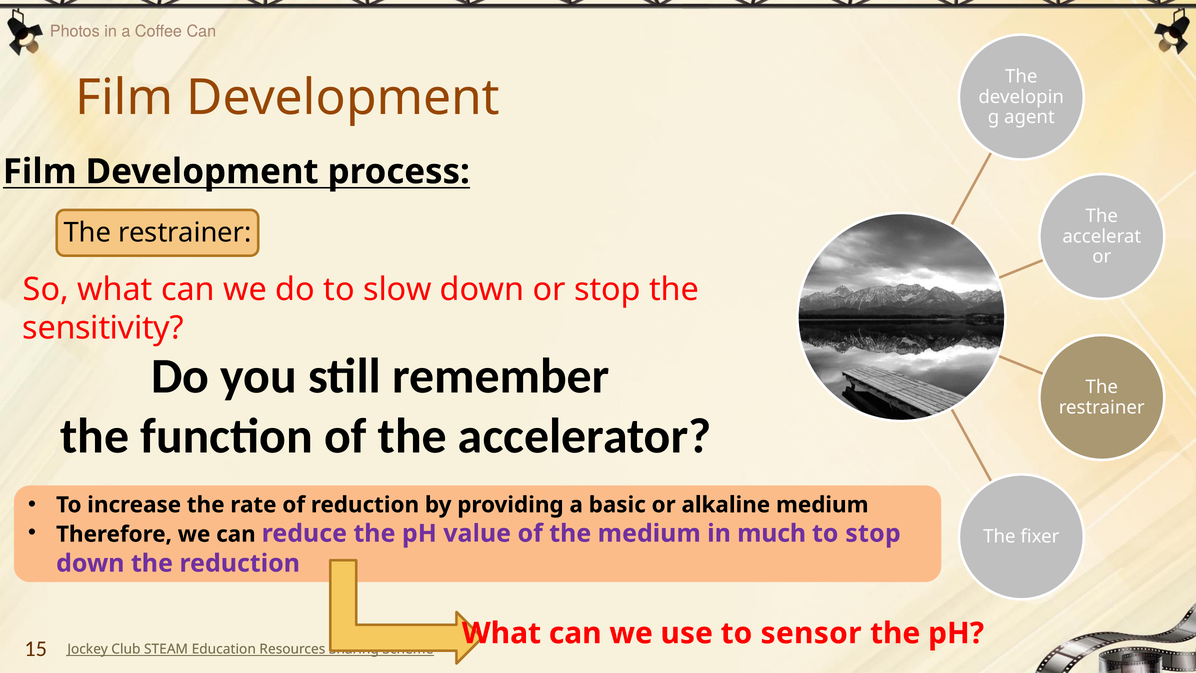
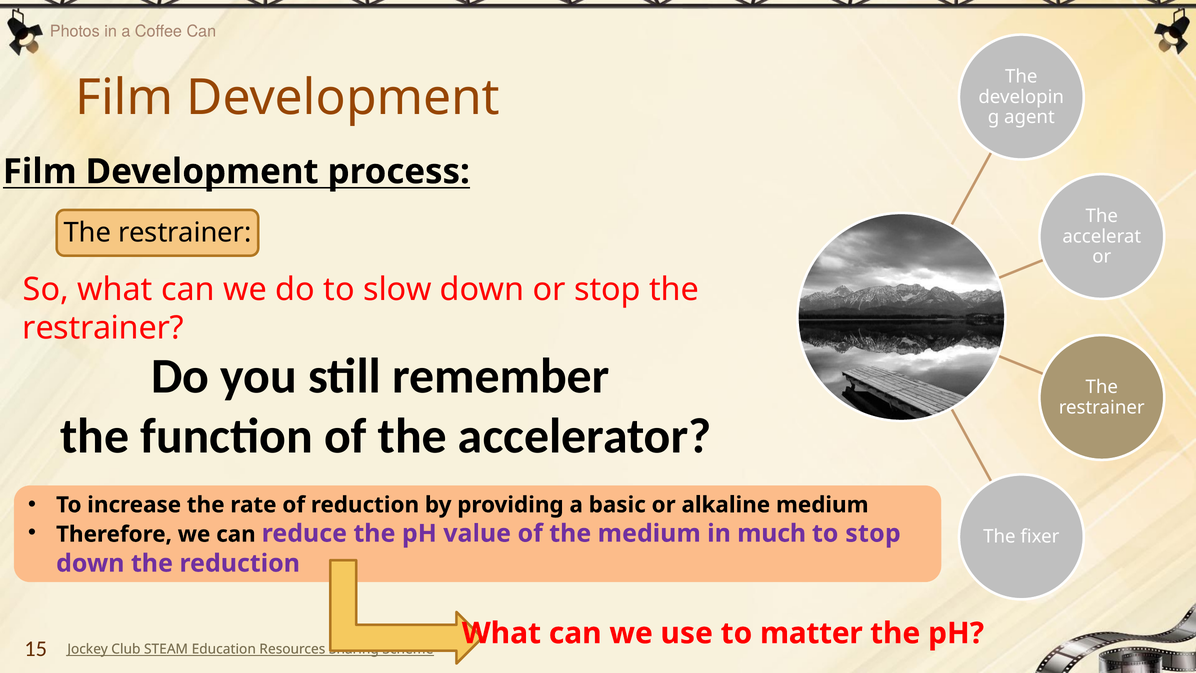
sensitivity: sensitivity -> restrainer (103, 328)
sensor: sensor -> matter (811, 633)
